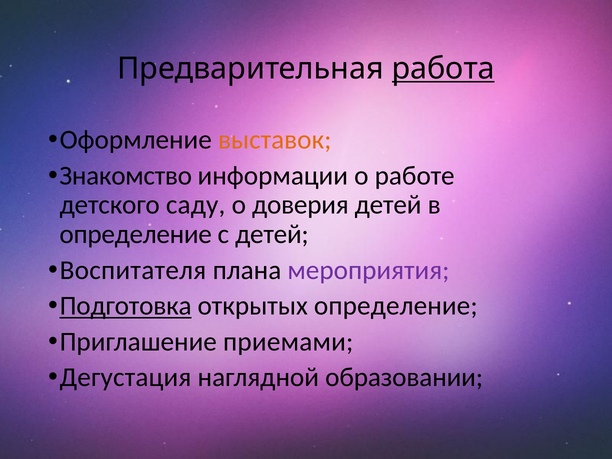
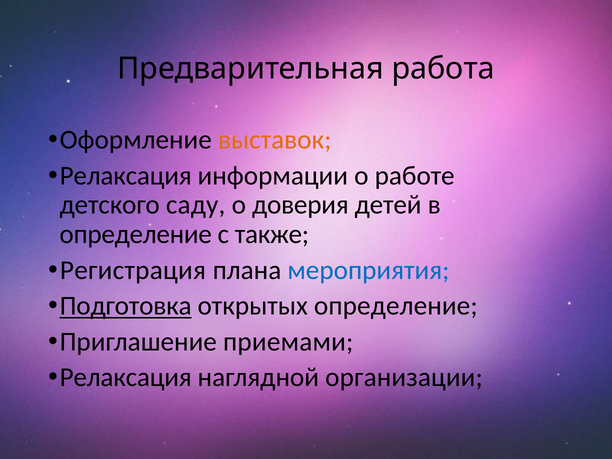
работа underline: present -> none (443, 69)
Знакомство: Знакомство -> Релаксация (126, 176)
с детей: детей -> также (272, 234)
Воспитателя: Воспитателя -> Регистрация (133, 270)
мероприятия colour: purple -> blue (368, 270)
Дегустация: Дегустация -> Релаксация (126, 377)
образовании: образовании -> организации (404, 377)
